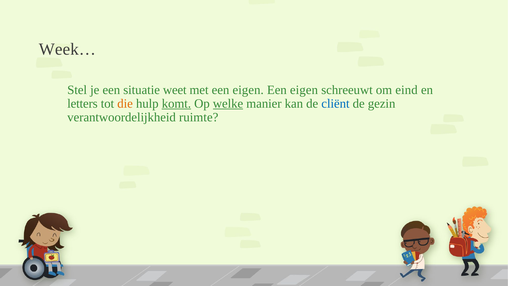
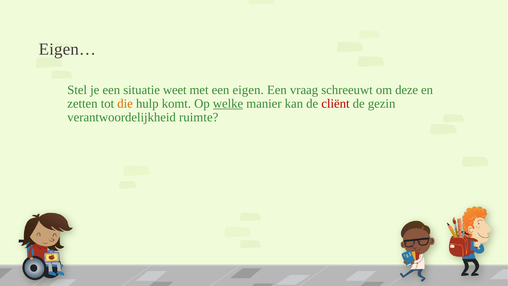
Week…: Week… -> Eigen… (67, 49)
eigen: eigen -> vraag (304, 90)
eind: eind -> deze (407, 90)
letters: letters -> zetten (82, 103)
komt underline: present -> none (176, 103)
cliënt colour: blue -> red (335, 103)
